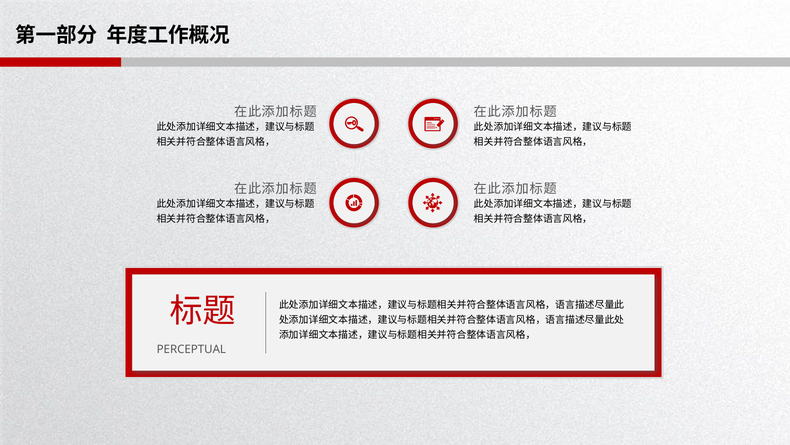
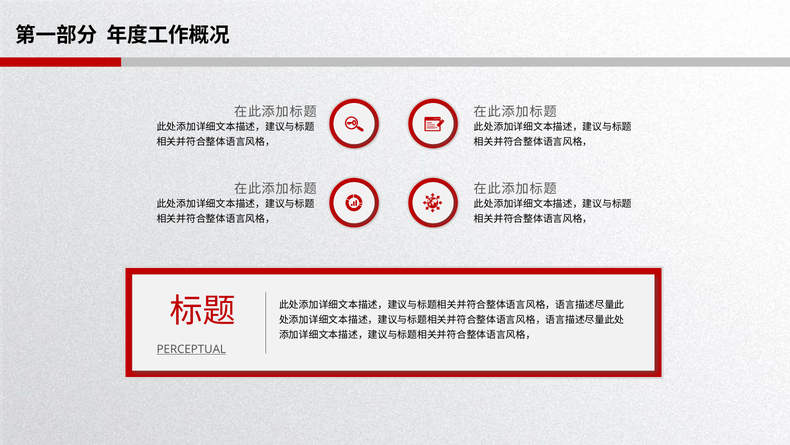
PERCEPTUAL underline: none -> present (191, 349)
